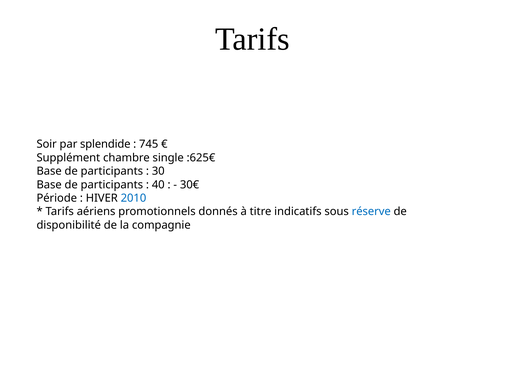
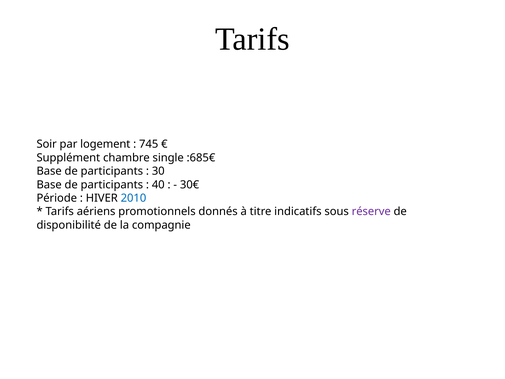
splendide: splendide -> logement (105, 144)
:625€: :625€ -> :685€ (201, 158)
réserve colour: blue -> purple (371, 211)
